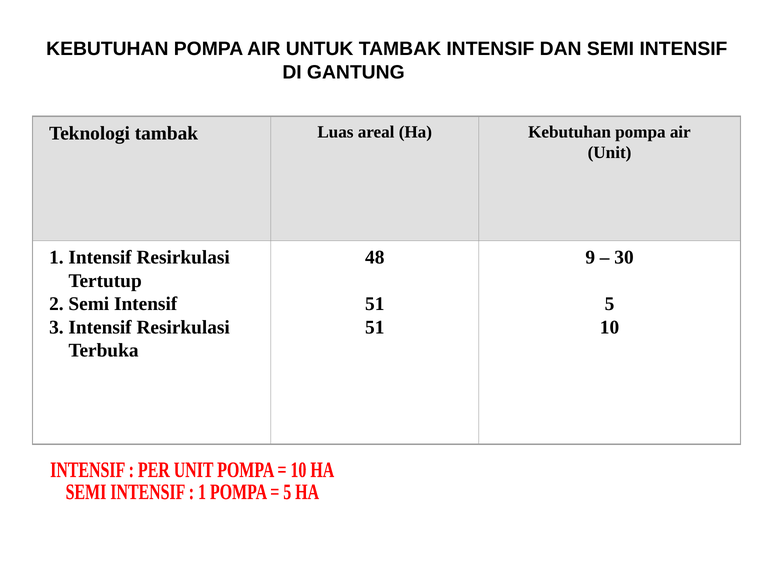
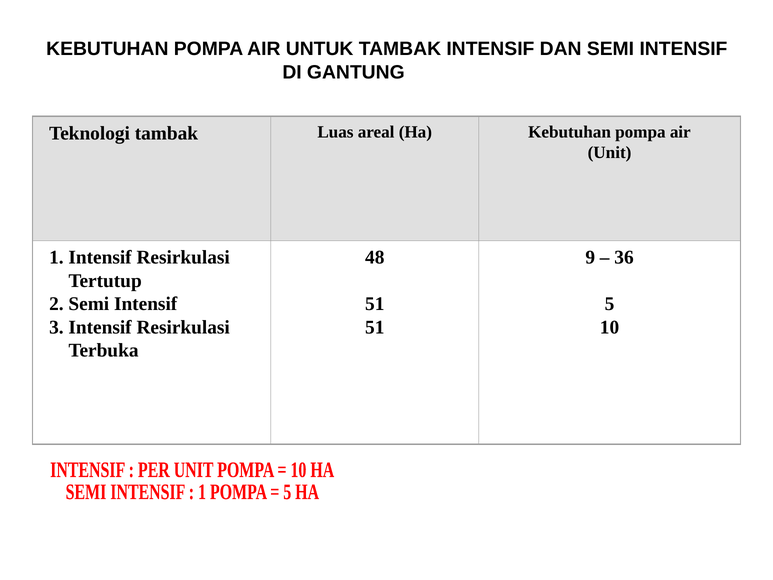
30: 30 -> 36 (624, 258)
